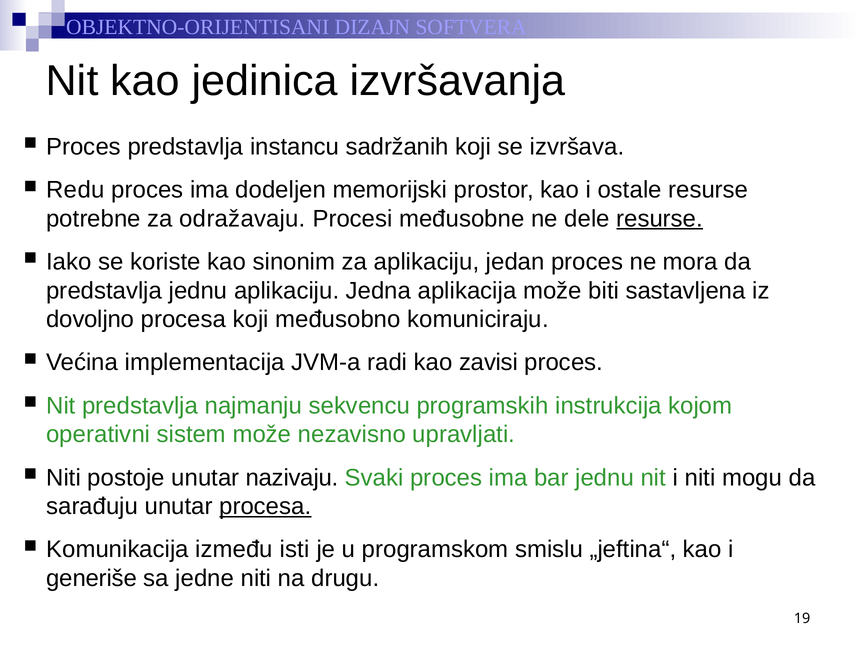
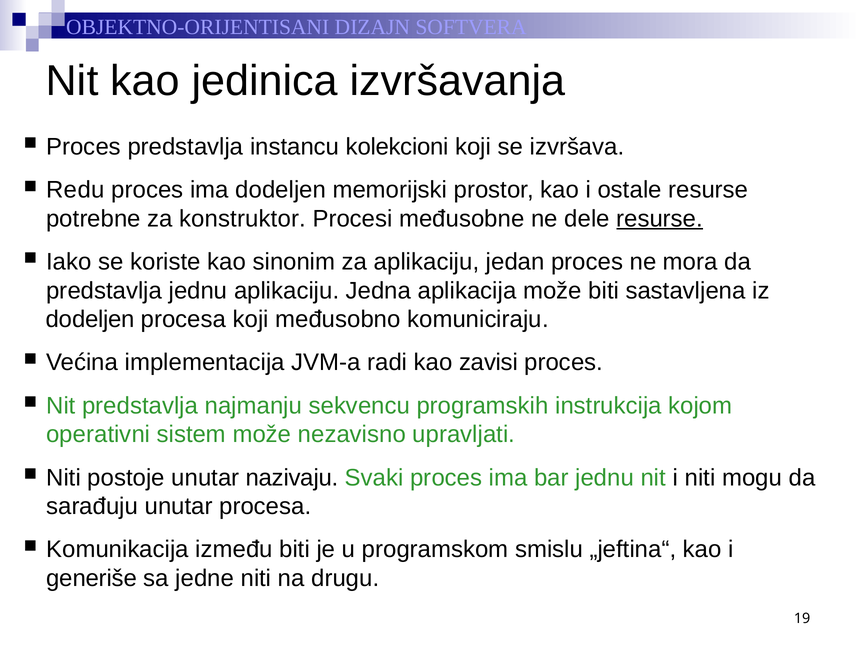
sadržanih: sadržanih -> kolekcioni (397, 147)
odražavaju: odražavaju -> konstruktor (243, 218)
dovoljno: dovoljno -> dodeljen (90, 319)
procesa underline: present -> none (265, 506)
između isti: isti -> biti (295, 549)
